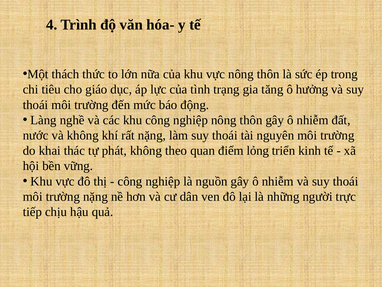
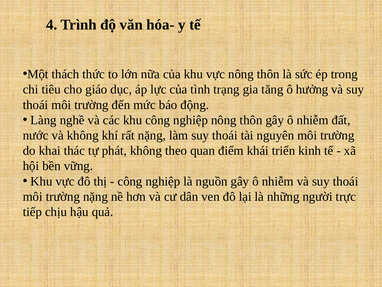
lỏng: lỏng -> khái (258, 150)
